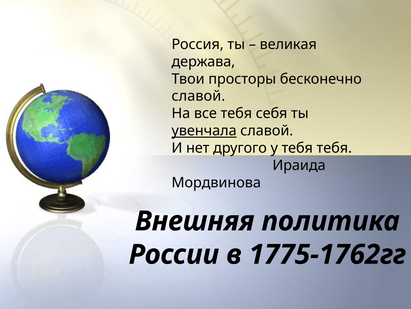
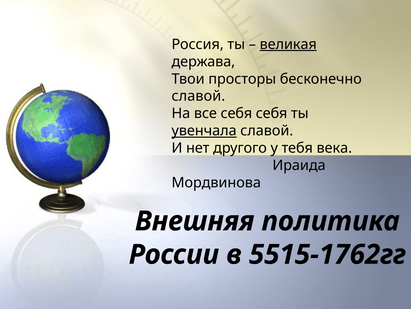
великая underline: none -> present (288, 44)
все тебя: тебя -> себя (236, 113)
тебя тебя: тебя -> века (334, 148)
1775-1762гг: 1775-1762гг -> 5515-1762гг (327, 254)
